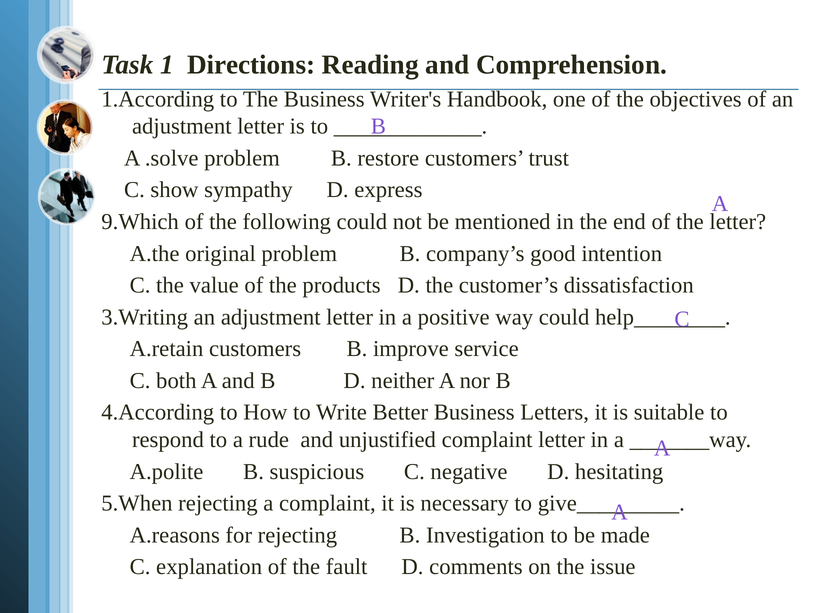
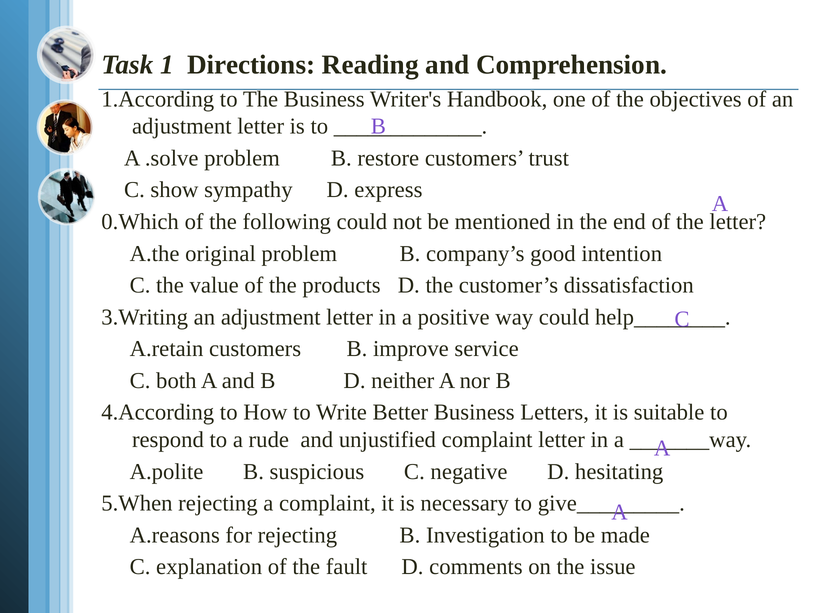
9.Which: 9.Which -> 0.Which (140, 222)
